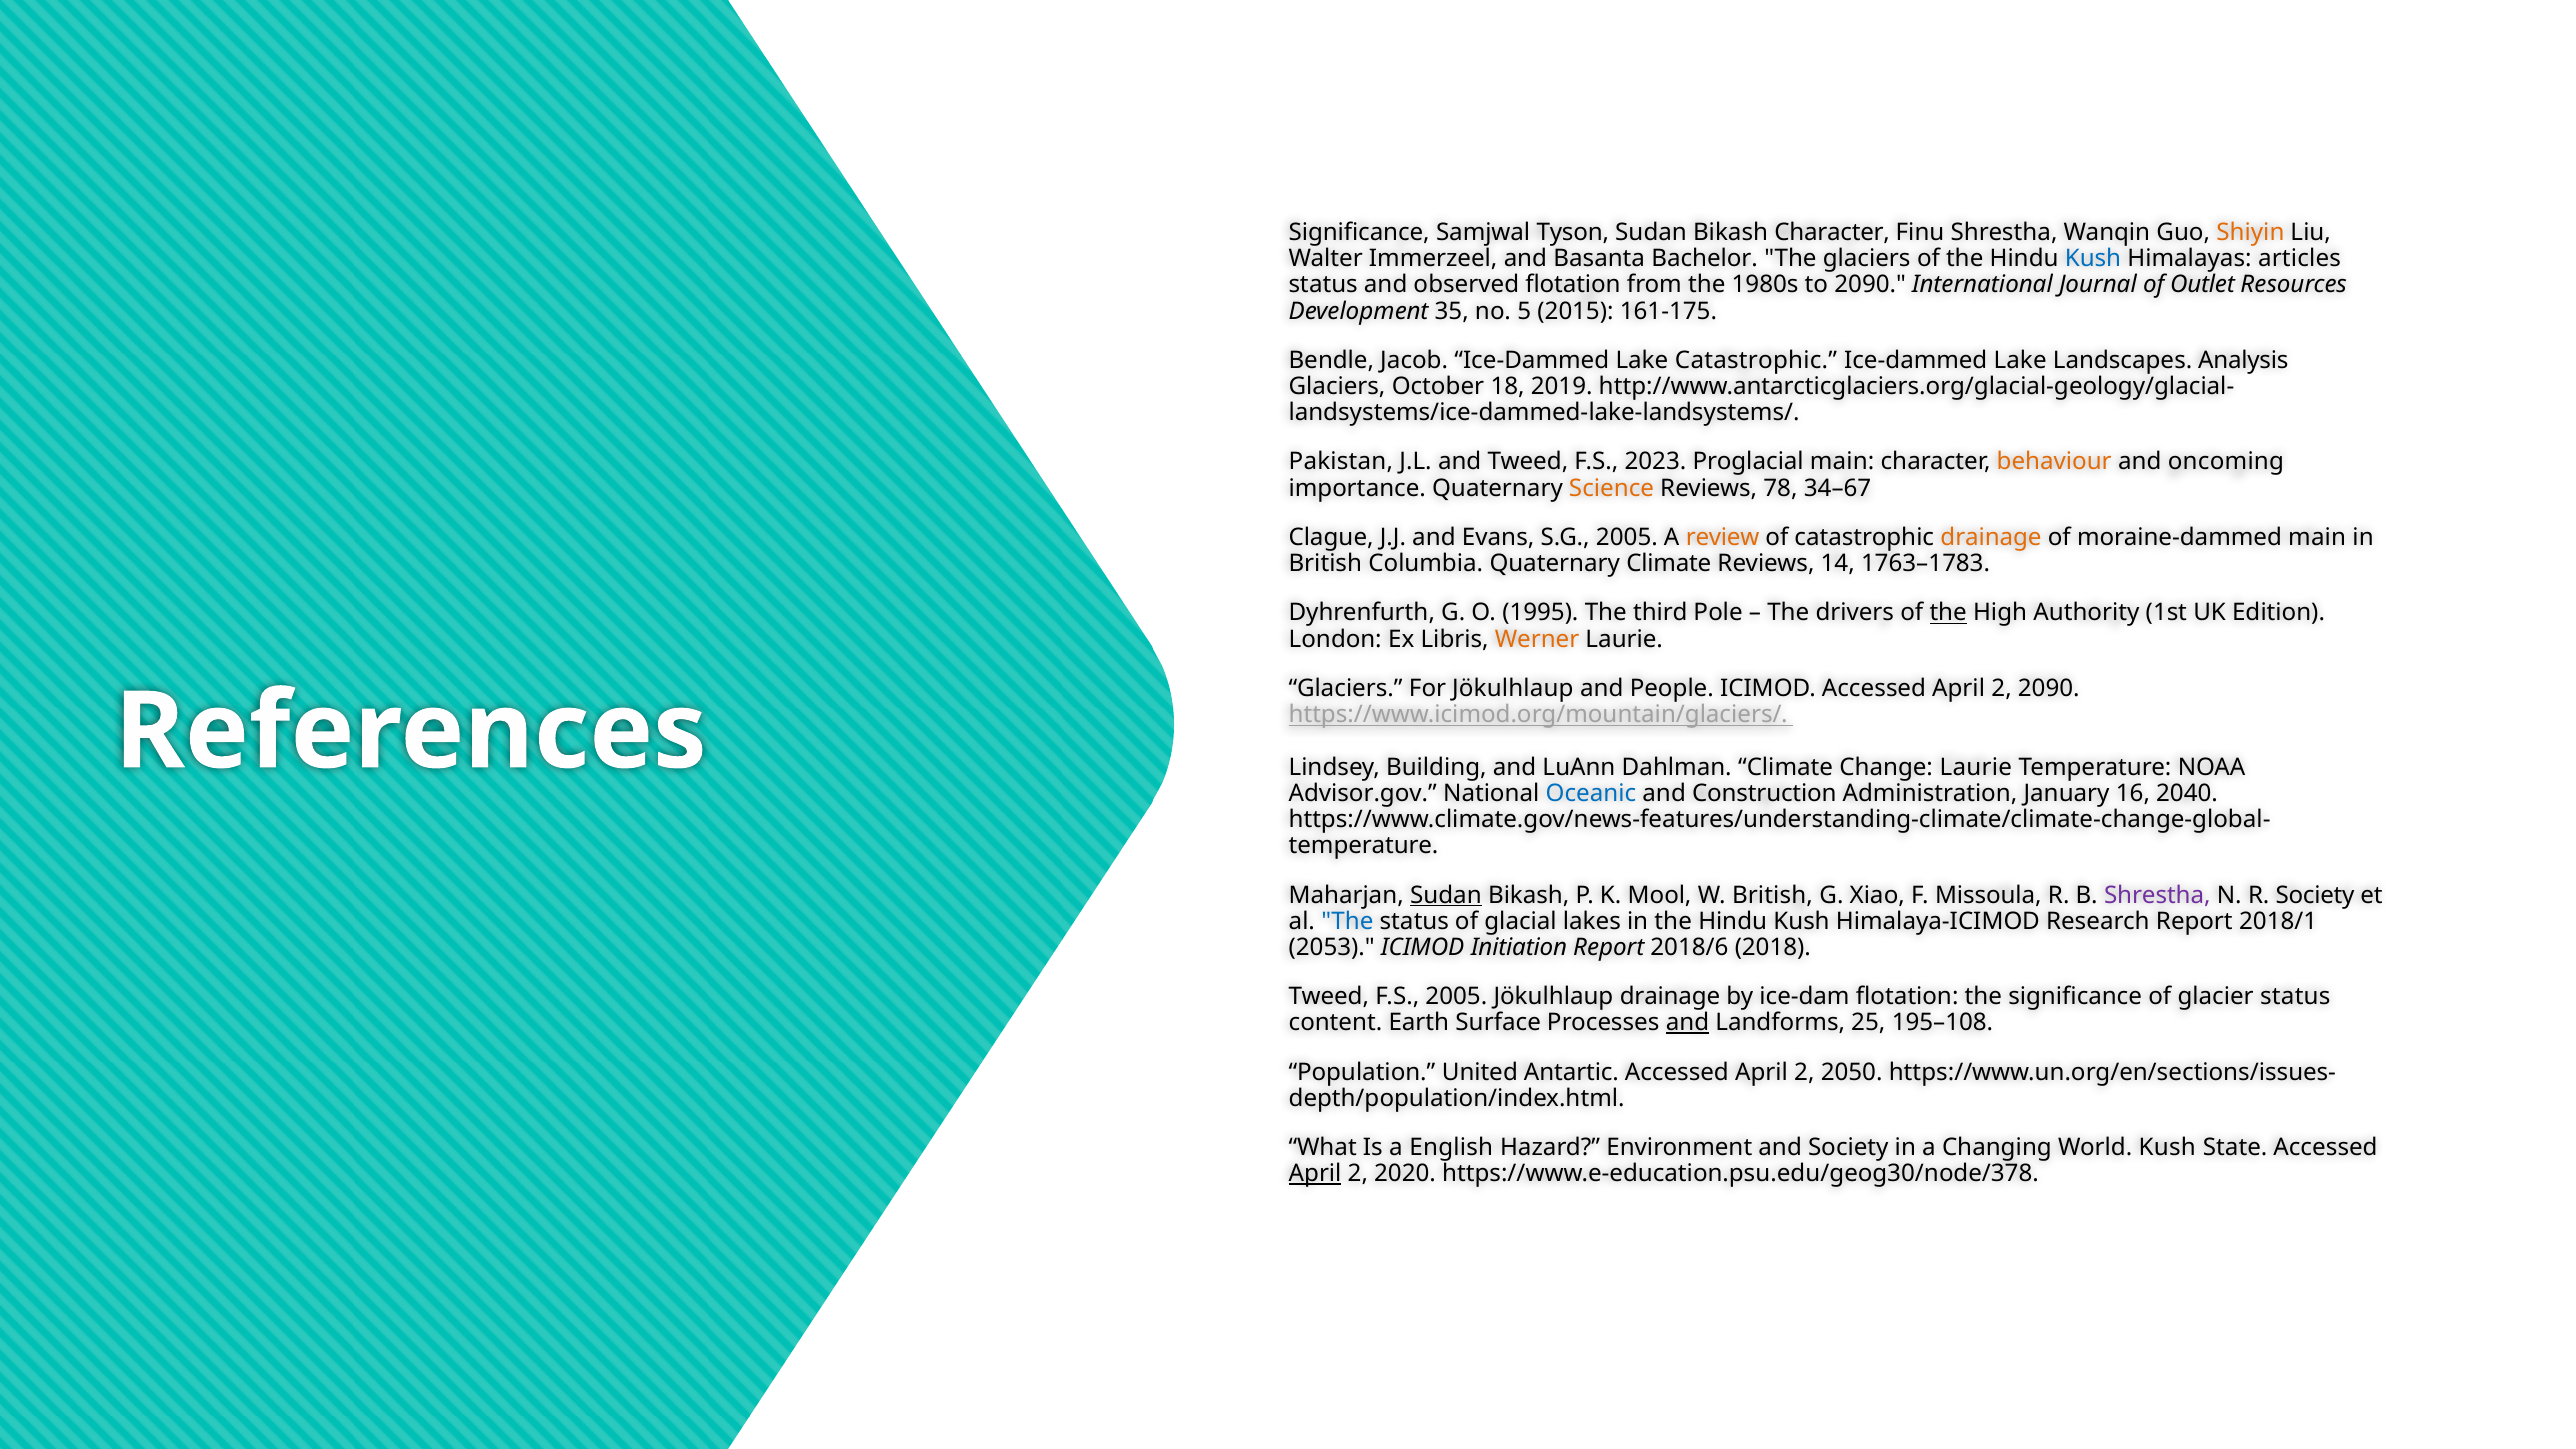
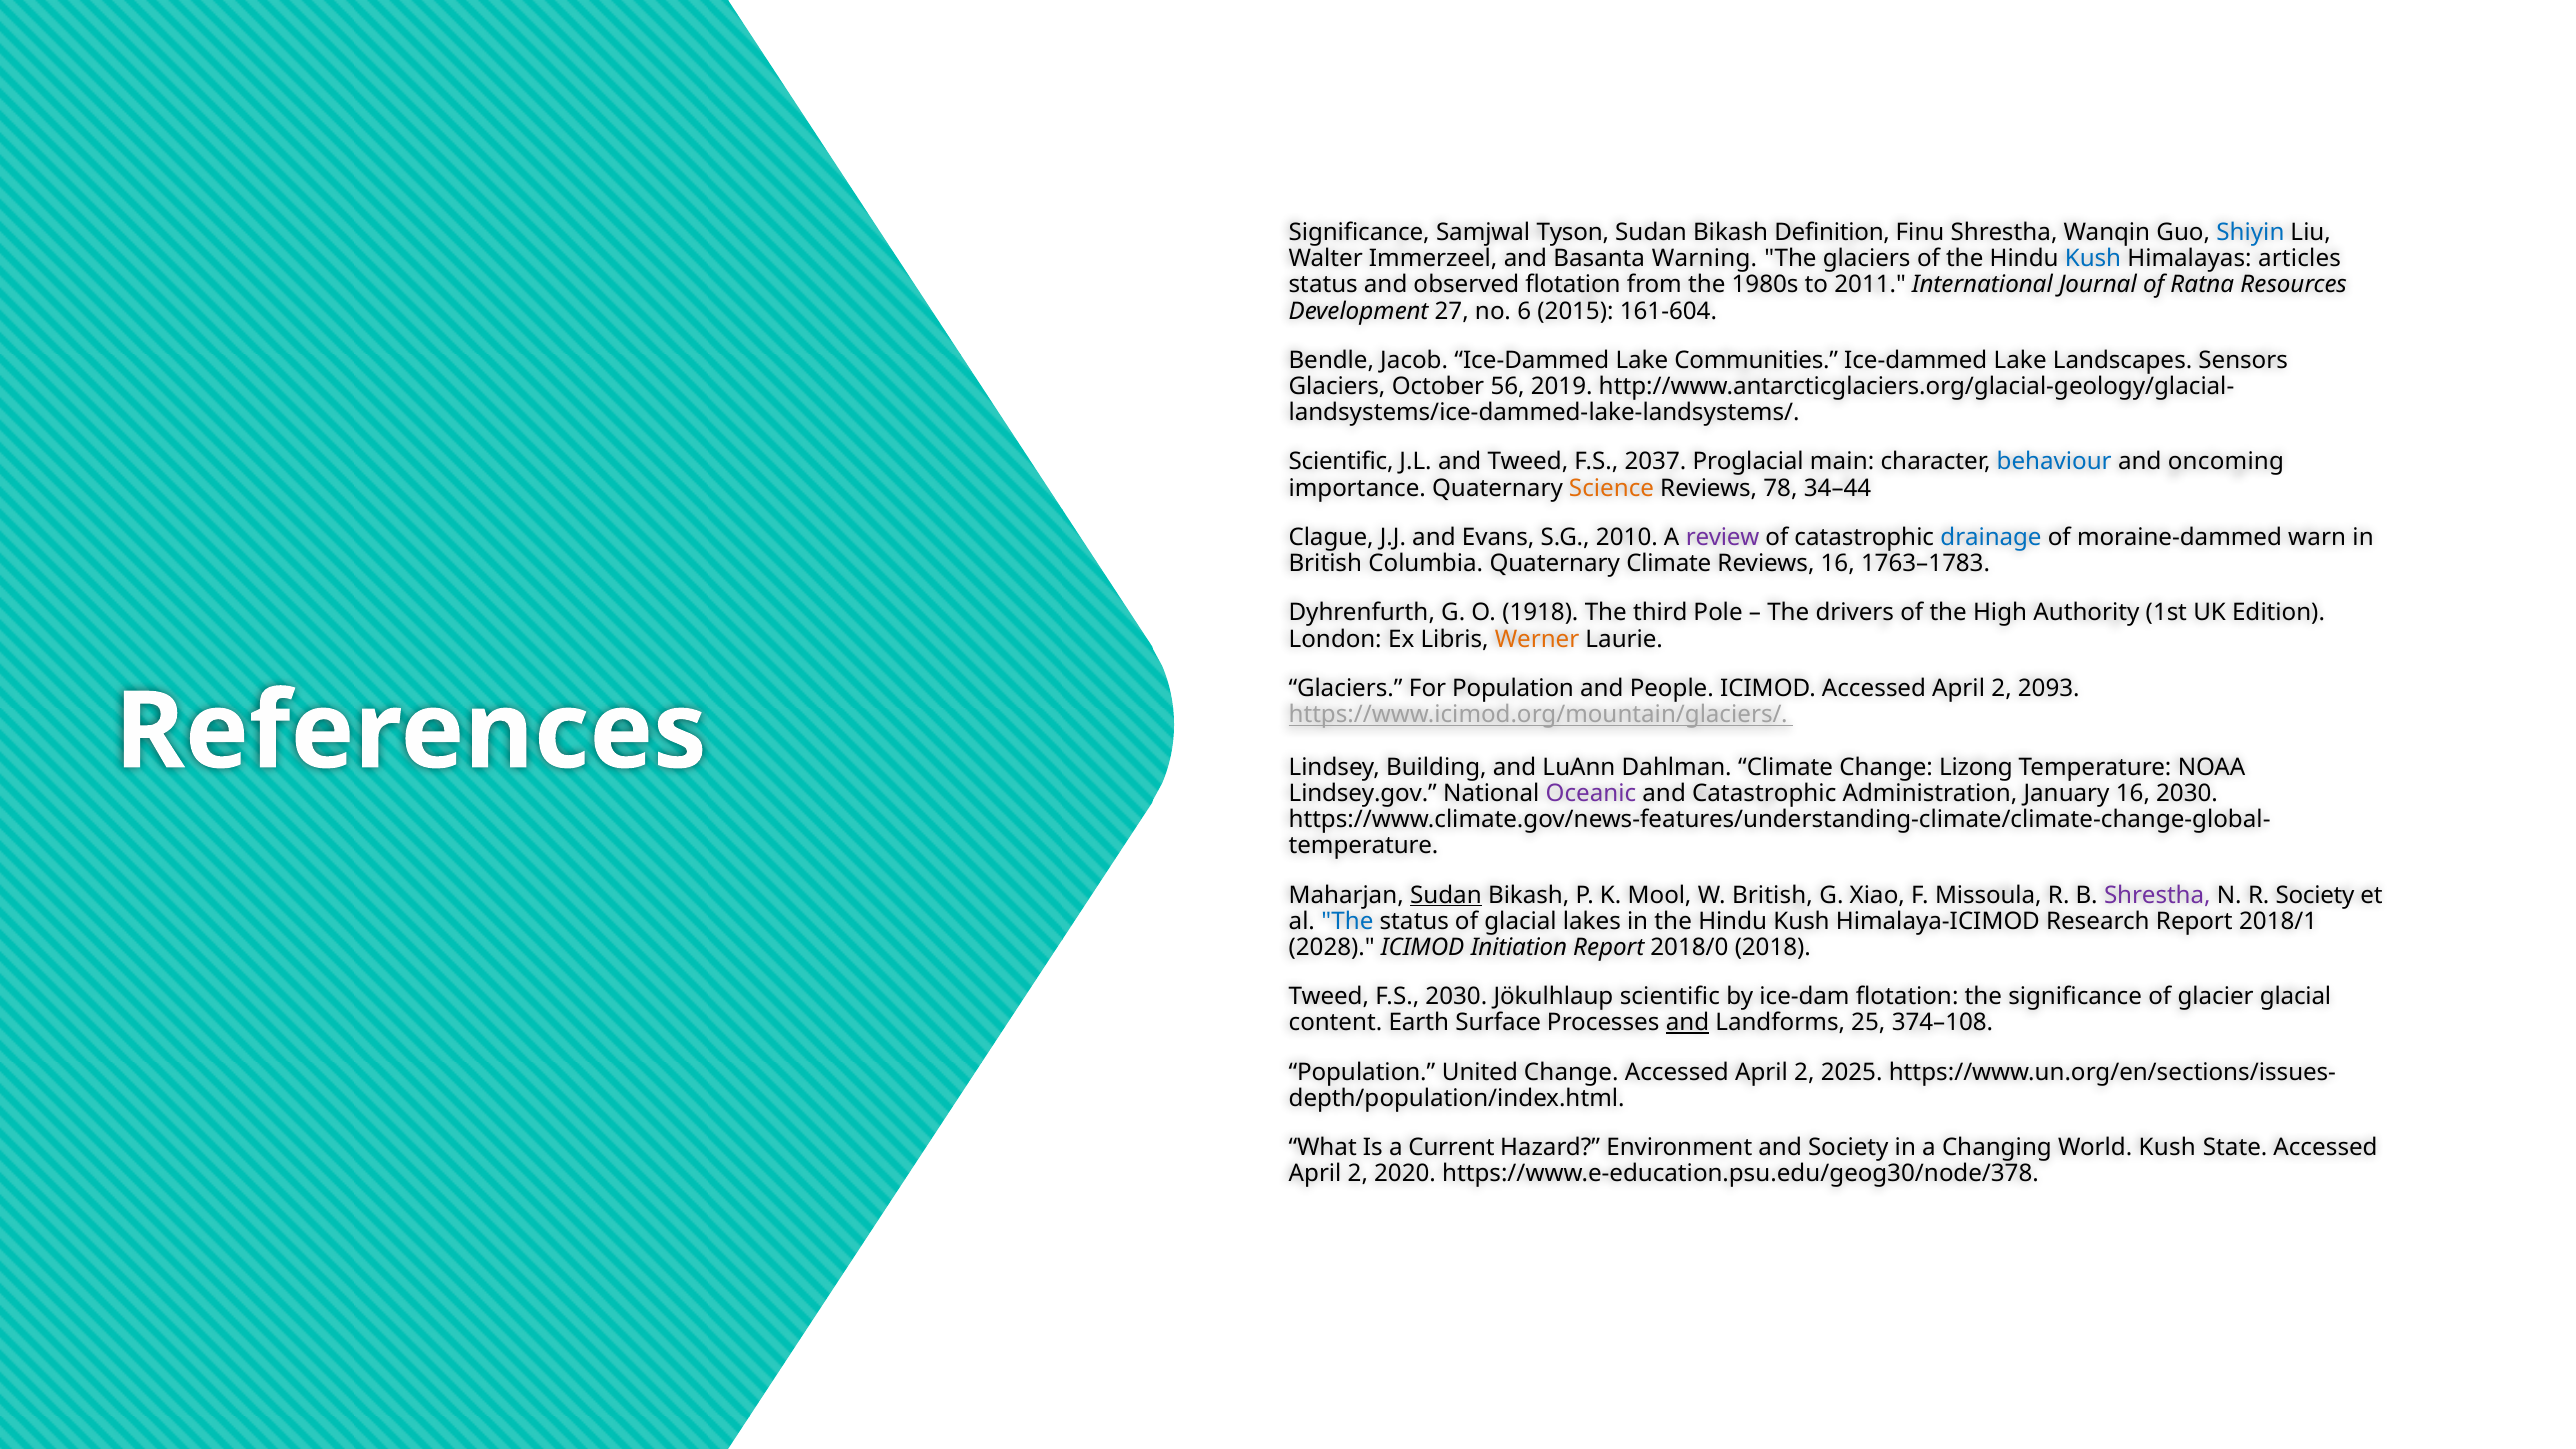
Bikash Character: Character -> Definition (1832, 233)
Shiyin colour: orange -> blue (2250, 233)
Bachelor: Bachelor -> Warning (1705, 259)
to 2090: 2090 -> 2011 (1870, 285)
Outlet: Outlet -> Ratna (2202, 285)
35: 35 -> 27 (1452, 311)
5: 5 -> 6 (1524, 311)
161-175: 161-175 -> 161-604 (1668, 311)
Lake Catastrophic: Catastrophic -> Communities (1756, 360)
Analysis: Analysis -> Sensors (2243, 360)
18: 18 -> 56 (1508, 387)
Pakistan: Pakistan -> Scientific (1341, 462)
2023: 2023 -> 2037 (1655, 462)
behaviour colour: orange -> blue (2054, 462)
34–67: 34–67 -> 34–44 (1838, 488)
S.G 2005: 2005 -> 2010 (1627, 537)
review colour: orange -> purple (1723, 537)
drainage colour: orange -> blue (1991, 537)
moraine-dammed main: main -> warn (2317, 537)
Reviews 14: 14 -> 16 (1838, 564)
1995: 1995 -> 1918 (1540, 613)
the underline: present -> none (1948, 613)
For Jökulhlaup: Jökulhlaup -> Population (1513, 688)
2 2090: 2090 -> 2093 (2049, 688)
Change Laurie: Laurie -> Lizong (1976, 767)
Advisor.gov: Advisor.gov -> Lindsey.gov (1363, 793)
Oceanic colour: blue -> purple (1591, 793)
and Construction: Construction -> Catastrophic (1764, 793)
16 2040: 2040 -> 2030 (2187, 793)
2053: 2053 -> 2028 (1332, 947)
2018/6: 2018/6 -> 2018/0 (1689, 947)
F.S 2005: 2005 -> 2030 (1456, 997)
Jökulhlaup drainage: drainage -> scientific (1670, 997)
glacier status: status -> glacial (2296, 997)
195–108: 195–108 -> 374–108 (1943, 1023)
United Antartic: Antartic -> Change (1571, 1072)
2050: 2050 -> 2025 (1852, 1072)
English: English -> Current (1452, 1148)
April underline: present -> none (1315, 1174)
